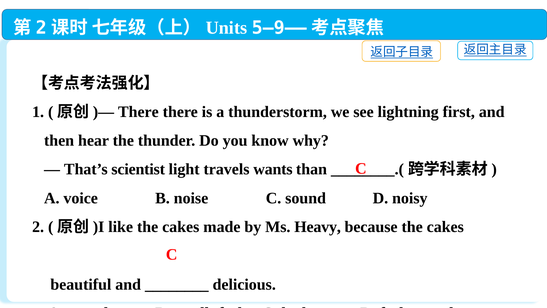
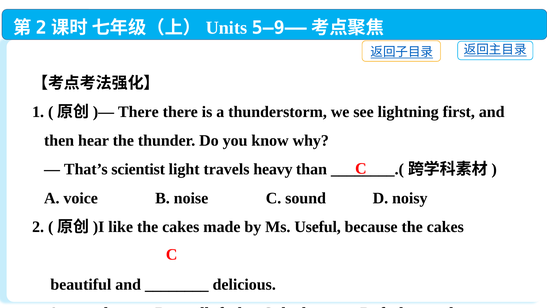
wants: wants -> heavy (273, 169)
Heavy: Heavy -> Useful (318, 227)
